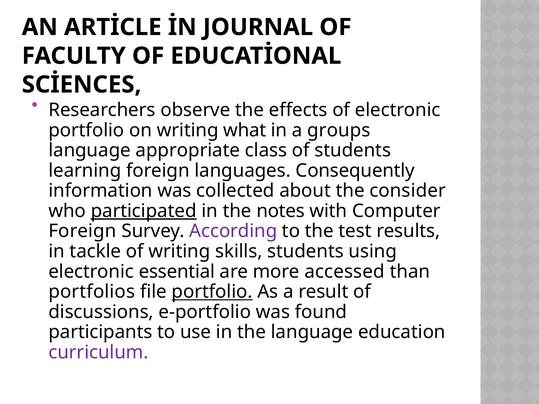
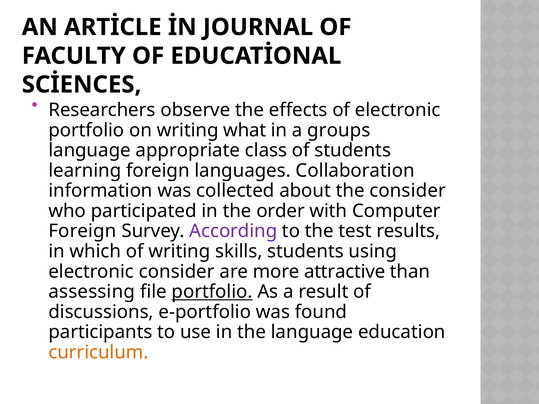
Consequently: Consequently -> Collaboration (355, 171)
participated underline: present -> none (144, 211)
notes: notes -> order (281, 211)
tackle: tackle -> which (95, 251)
electronic essential: essential -> consider (177, 272)
accessed: accessed -> attractive (345, 272)
portfolios: portfolios -> assessing (92, 292)
curriculum colour: purple -> orange (98, 352)
